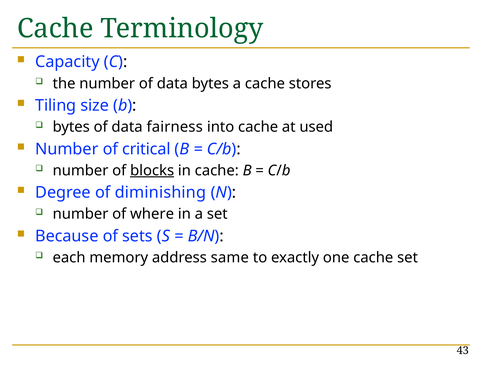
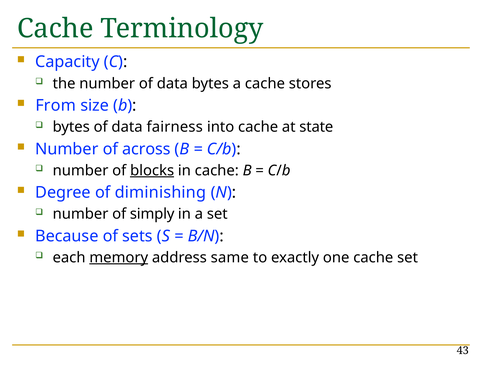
Tiling: Tiling -> From (56, 105)
used: used -> state (316, 127)
critical: critical -> across (146, 149)
where: where -> simply (152, 214)
memory underline: none -> present (119, 257)
